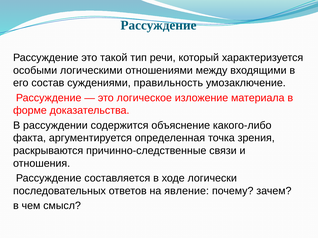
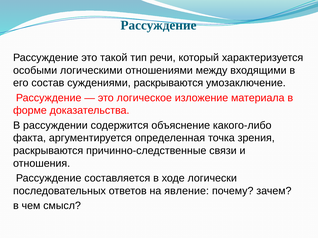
суждениями правильность: правильность -> раскрываются (168, 83)
